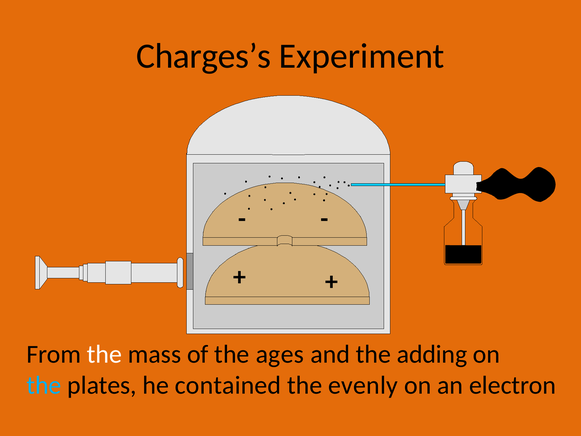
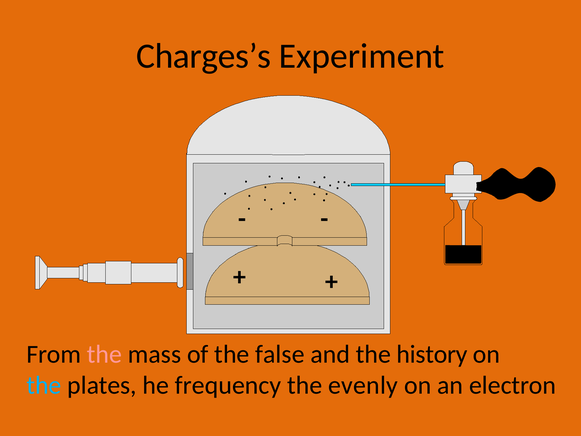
the colour: white -> pink (105, 354)
ages: ages -> false (280, 354)
adding: adding -> history (432, 354)
contained: contained -> frequency (228, 385)
